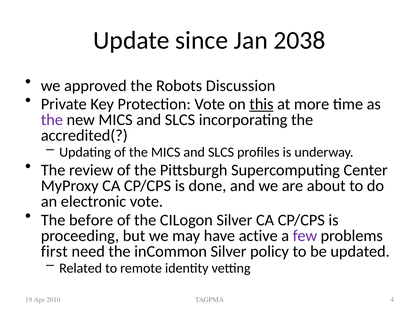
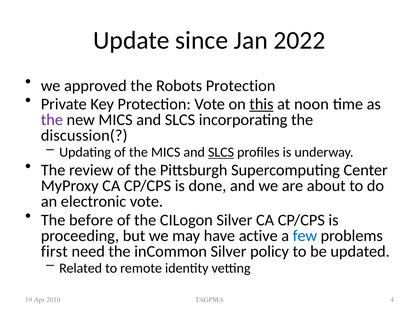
2038: 2038 -> 2022 (299, 41)
Robots Discussion: Discussion -> Protection (241, 86)
more: more -> noon (311, 104)
accredited(: accredited( -> discussion( (84, 136)
SLCS underline: none -> present (221, 152)
few colour: purple -> blue (305, 236)
